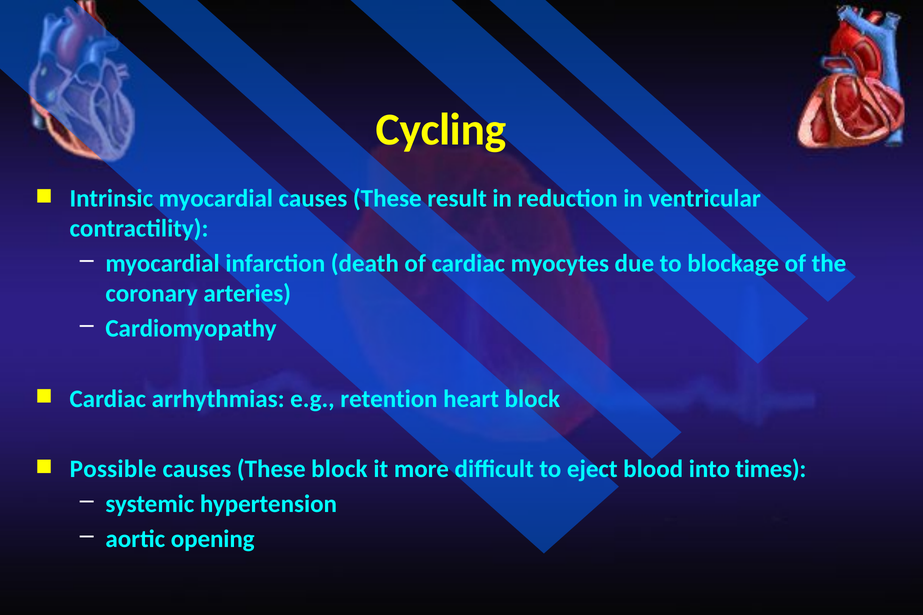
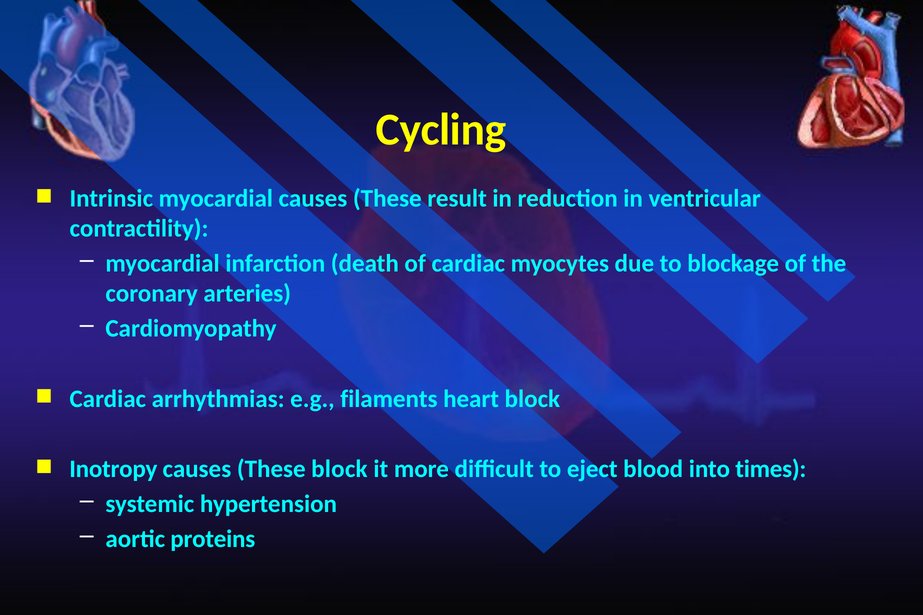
retention: retention -> filaments (389, 399)
Possible: Possible -> Inotropy (113, 469)
opening: opening -> proteins (213, 539)
